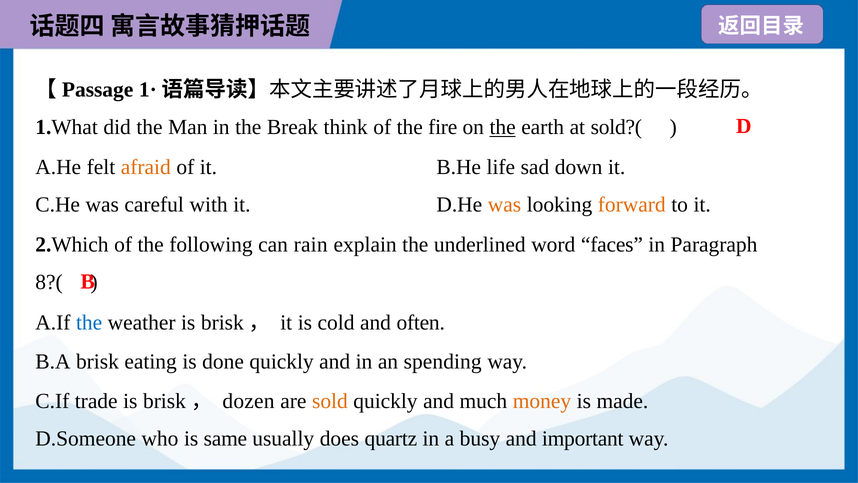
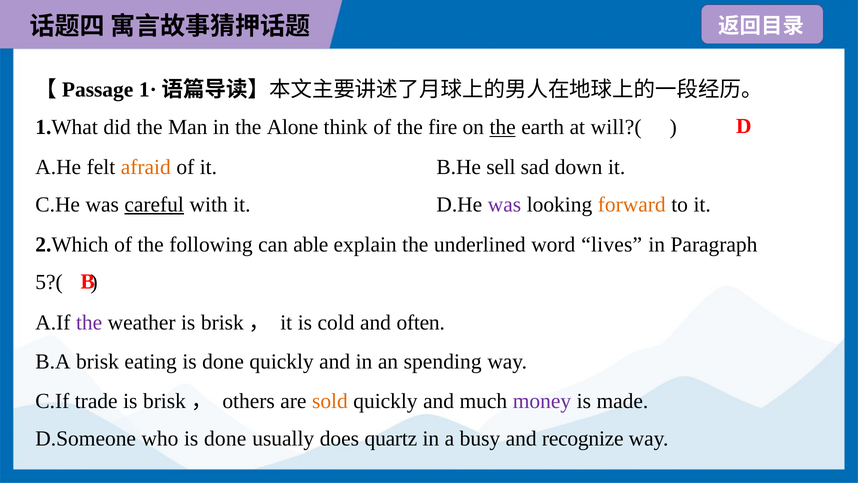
Break: Break -> Alone (293, 127)
sold?(: sold?( -> will?( (616, 127)
life: life -> sell (501, 167)
careful underline: none -> present (154, 204)
was colour: orange -> purple (504, 204)
rain: rain -> able (311, 245)
faces: faces -> lives (612, 245)
8?(: 8?( -> 5?( (49, 282)
the colour: blue -> purple (89, 322)
dozen: dozen -> others (249, 401)
money colour: orange -> purple (542, 401)
who is same: same -> done (225, 438)
important: important -> recognize (583, 438)
